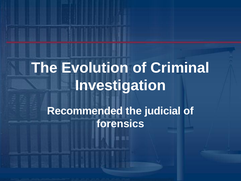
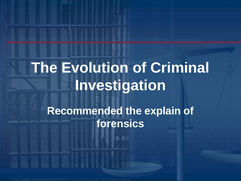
judicial: judicial -> explain (163, 111)
